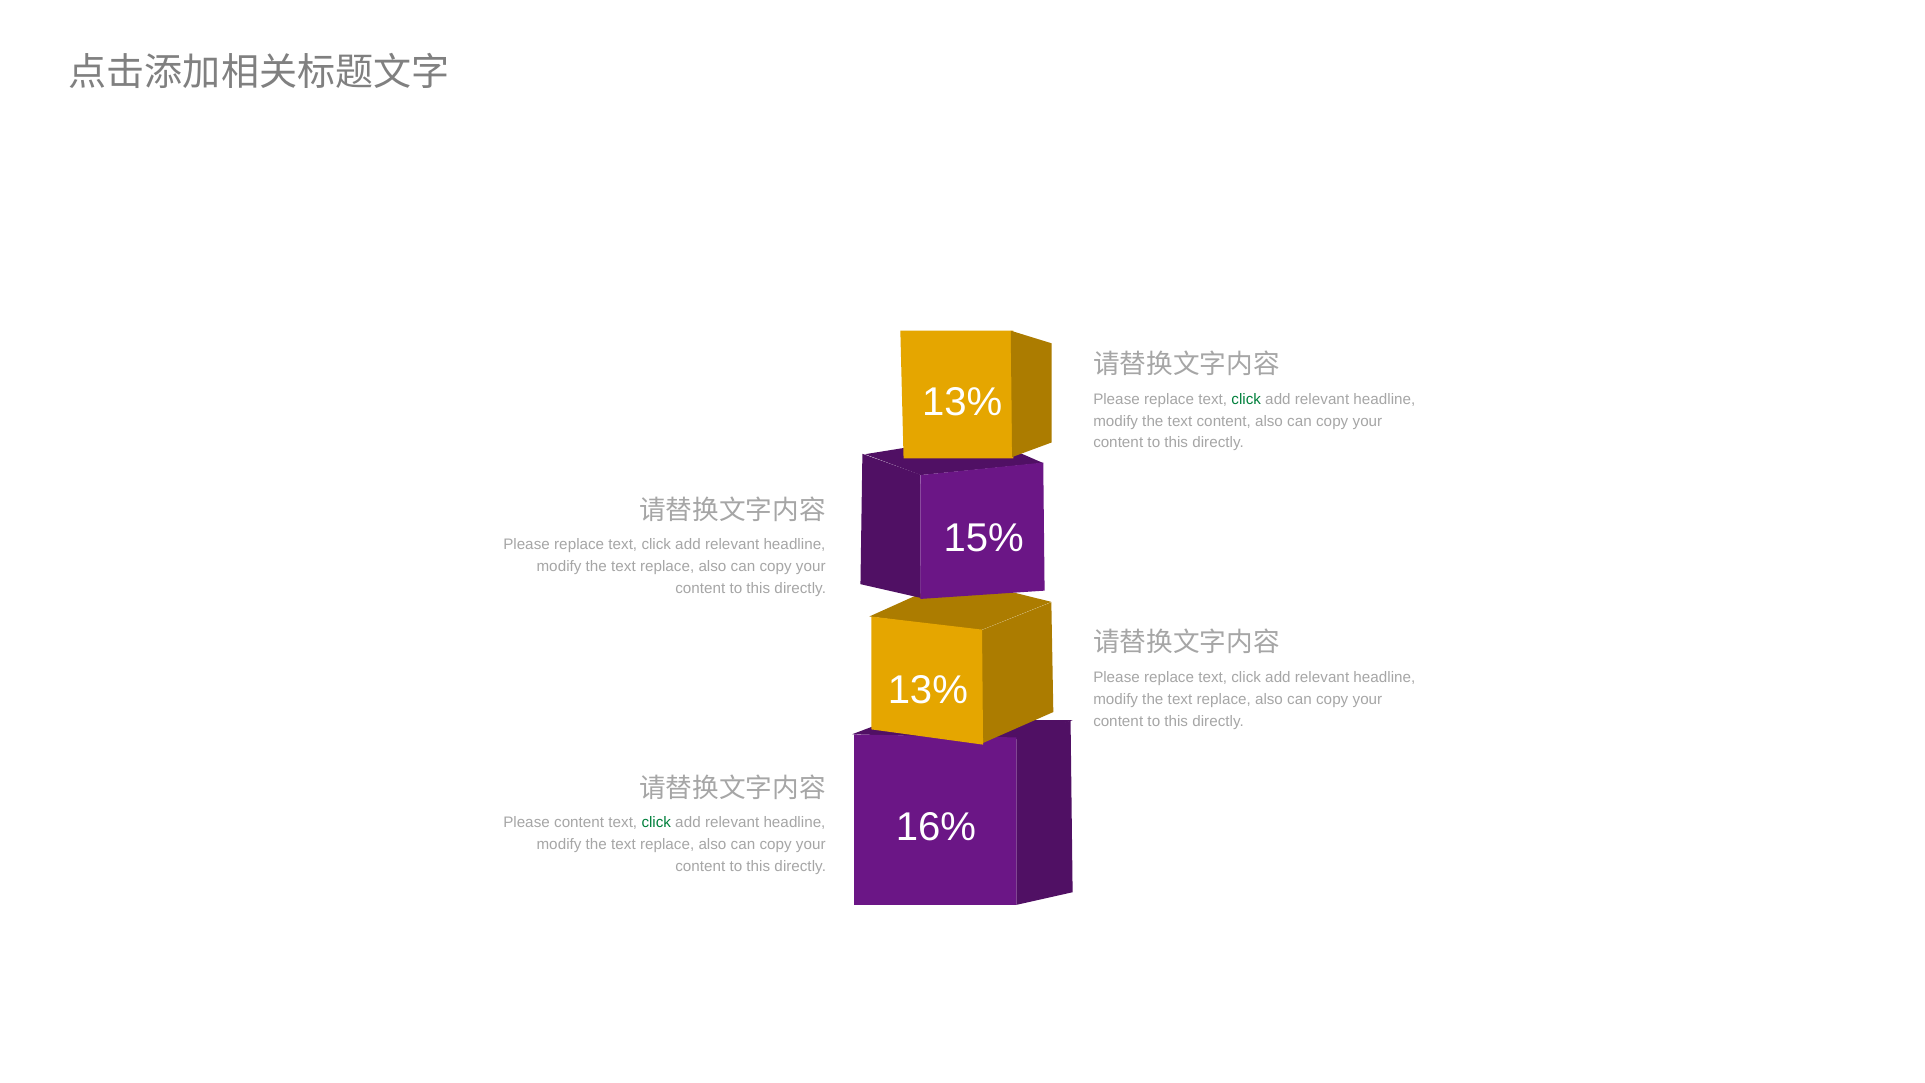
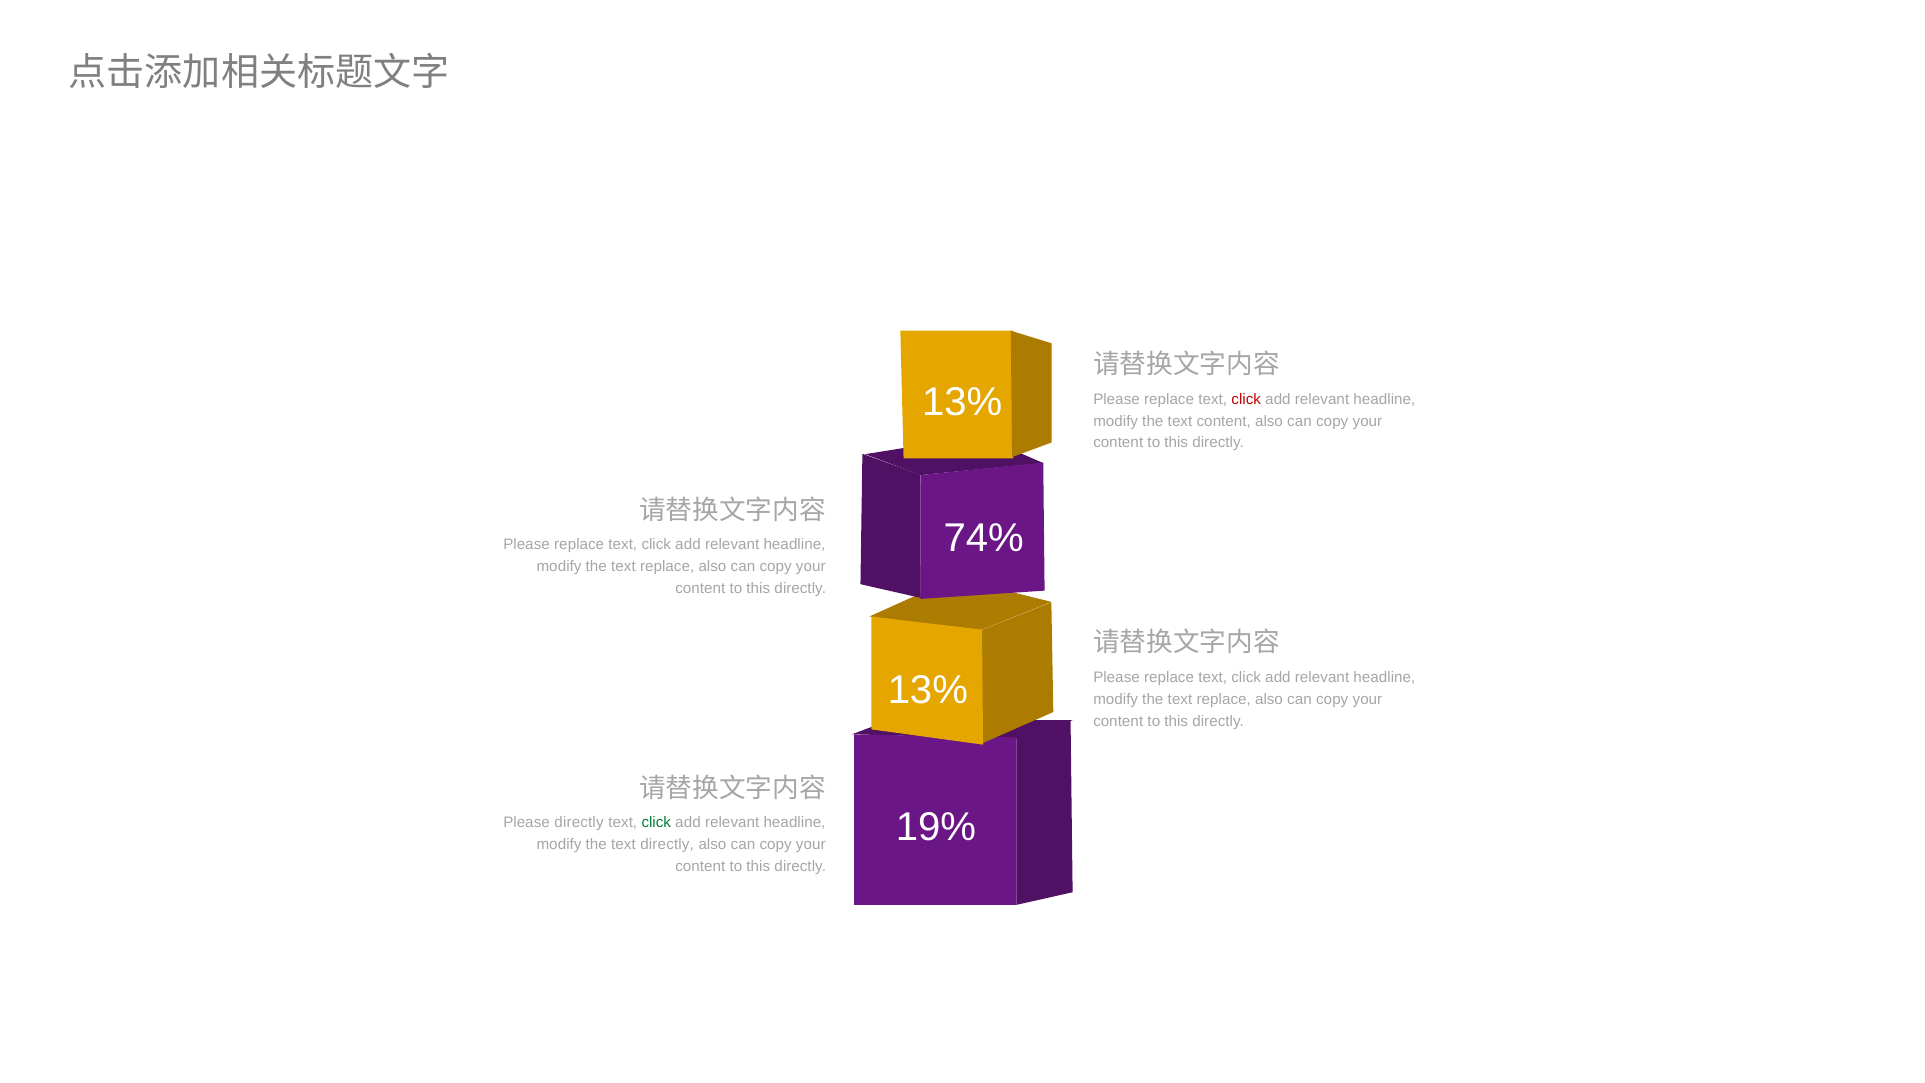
click colour: green -> red (1246, 399)
15%: 15% -> 74% (984, 538)
16%: 16% -> 19% (936, 827)
Please content: content -> directly (579, 823)
replace: replace -> directly (667, 845)
